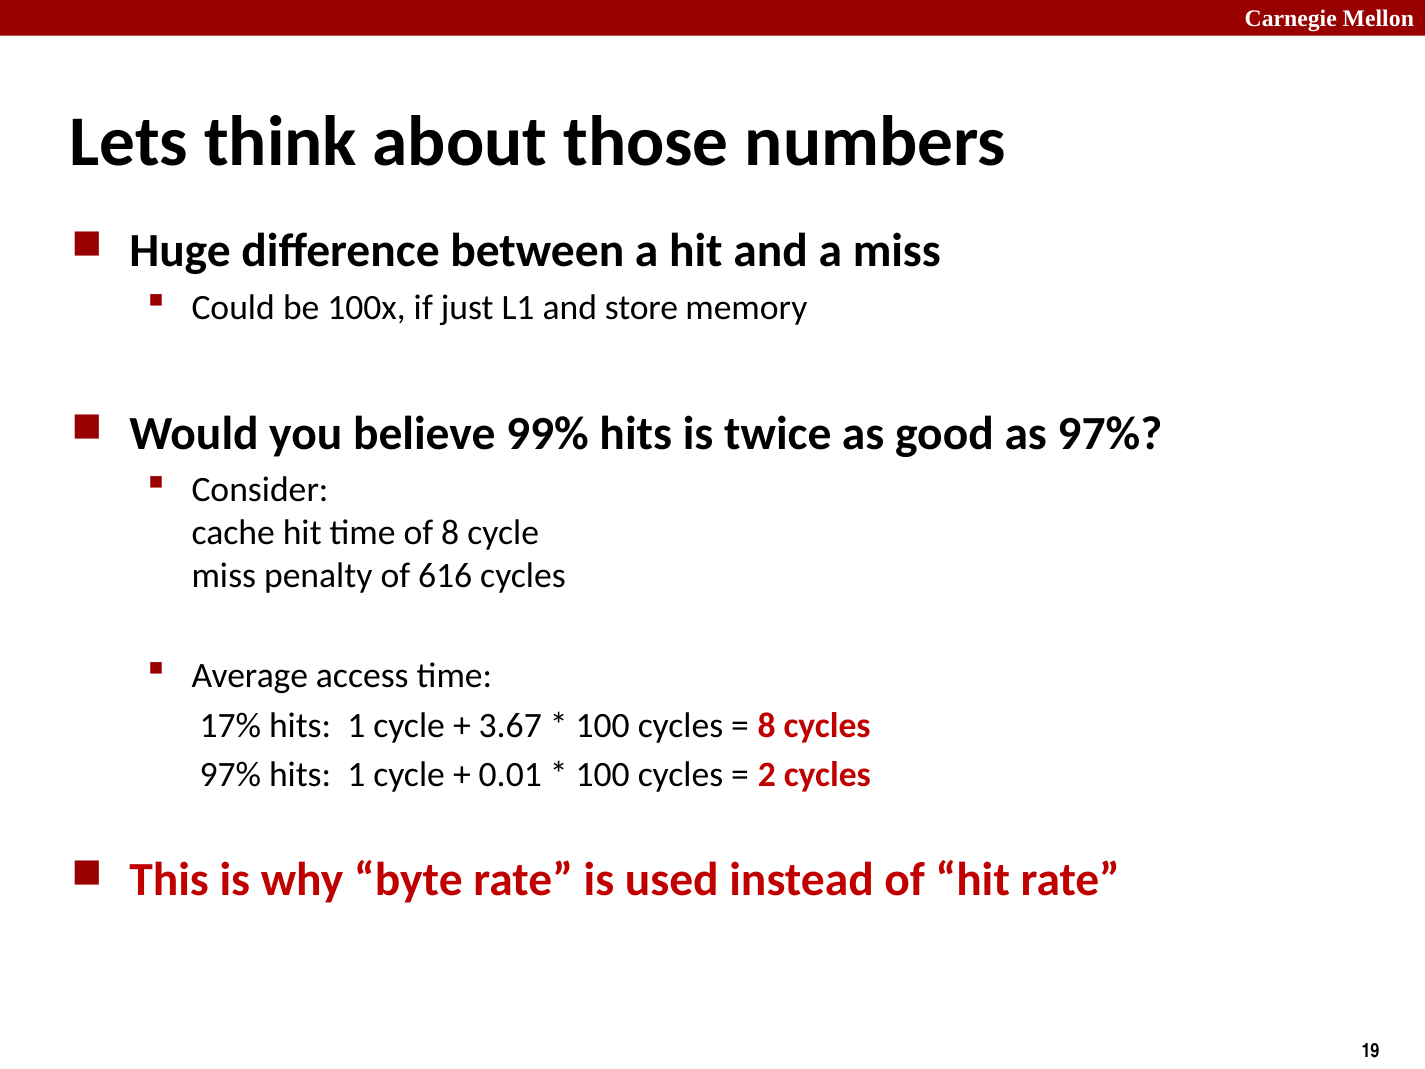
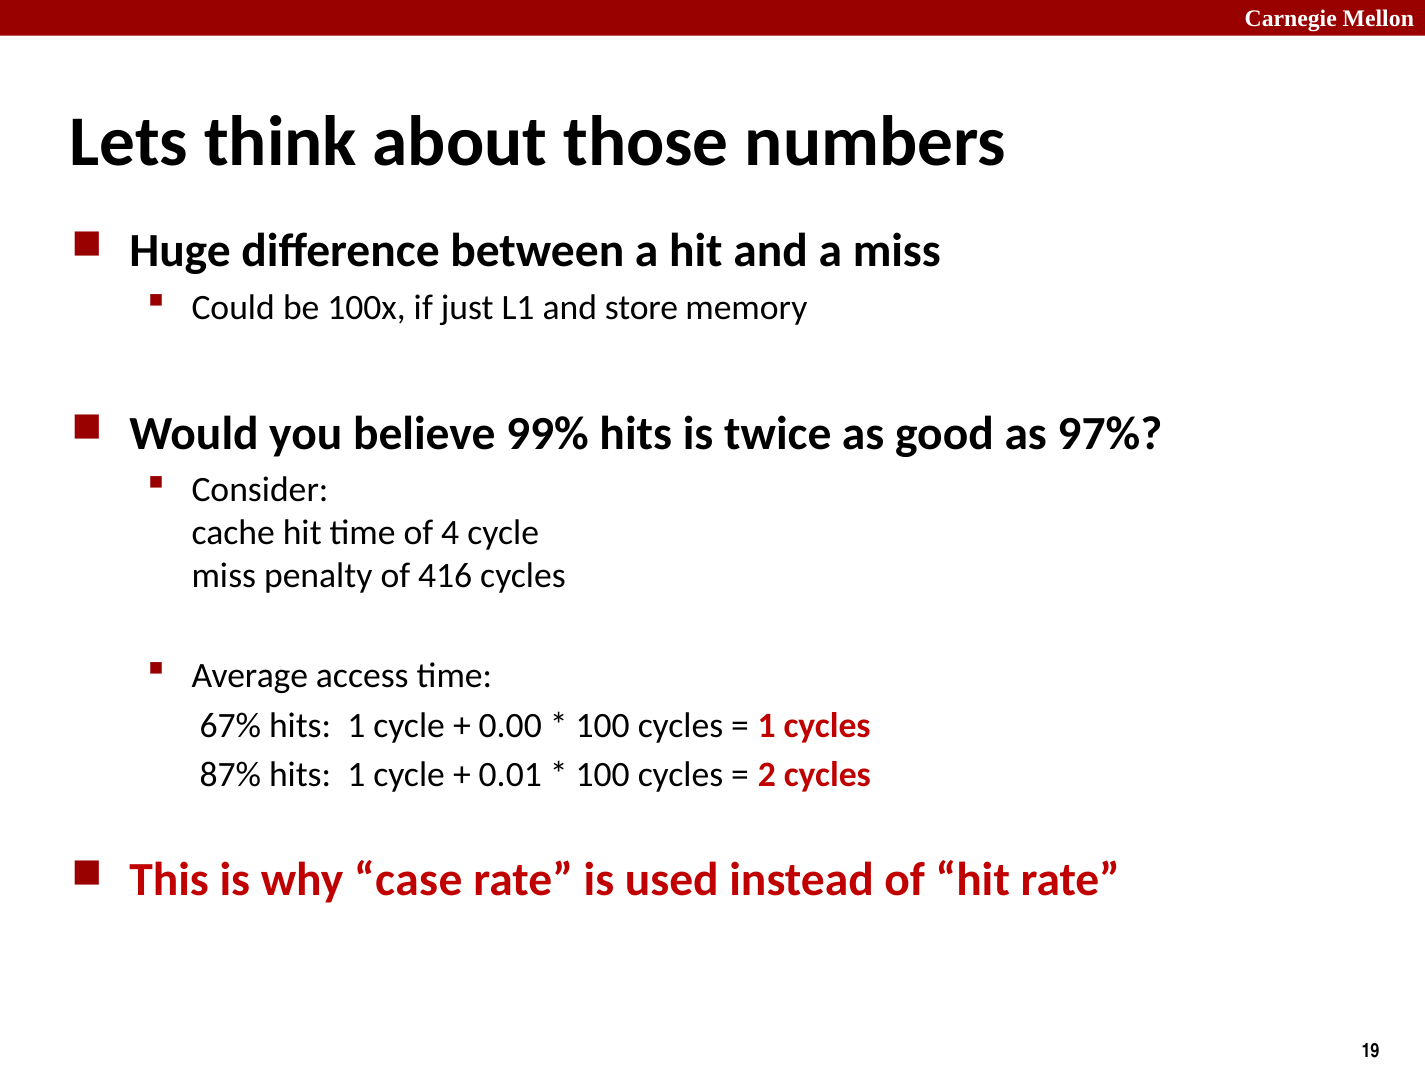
of 8: 8 -> 4 (450, 533)
616: 616 -> 416 (445, 576)
17%: 17% -> 67% (230, 725)
3.67: 3.67 -> 0.00 (510, 725)
8: 8 -> 1 (767, 725)
97%: 97% -> 87% (230, 775)
byte: byte -> case (408, 880)
